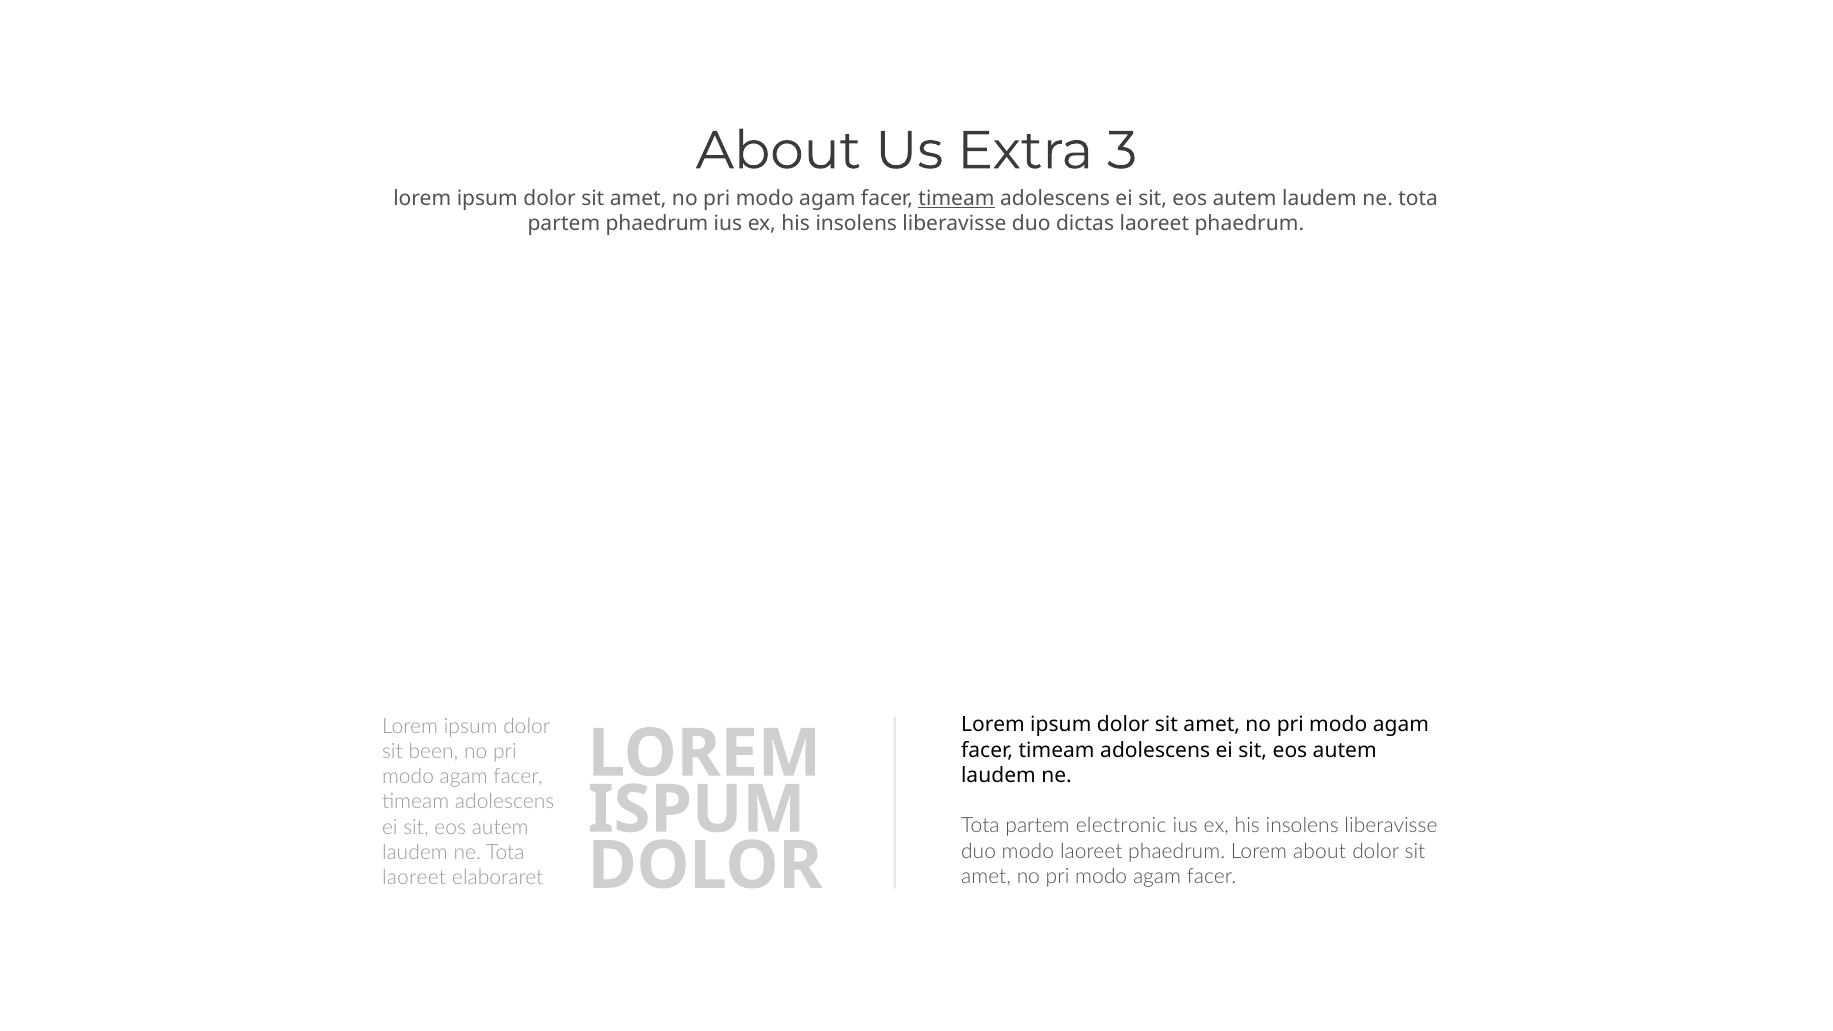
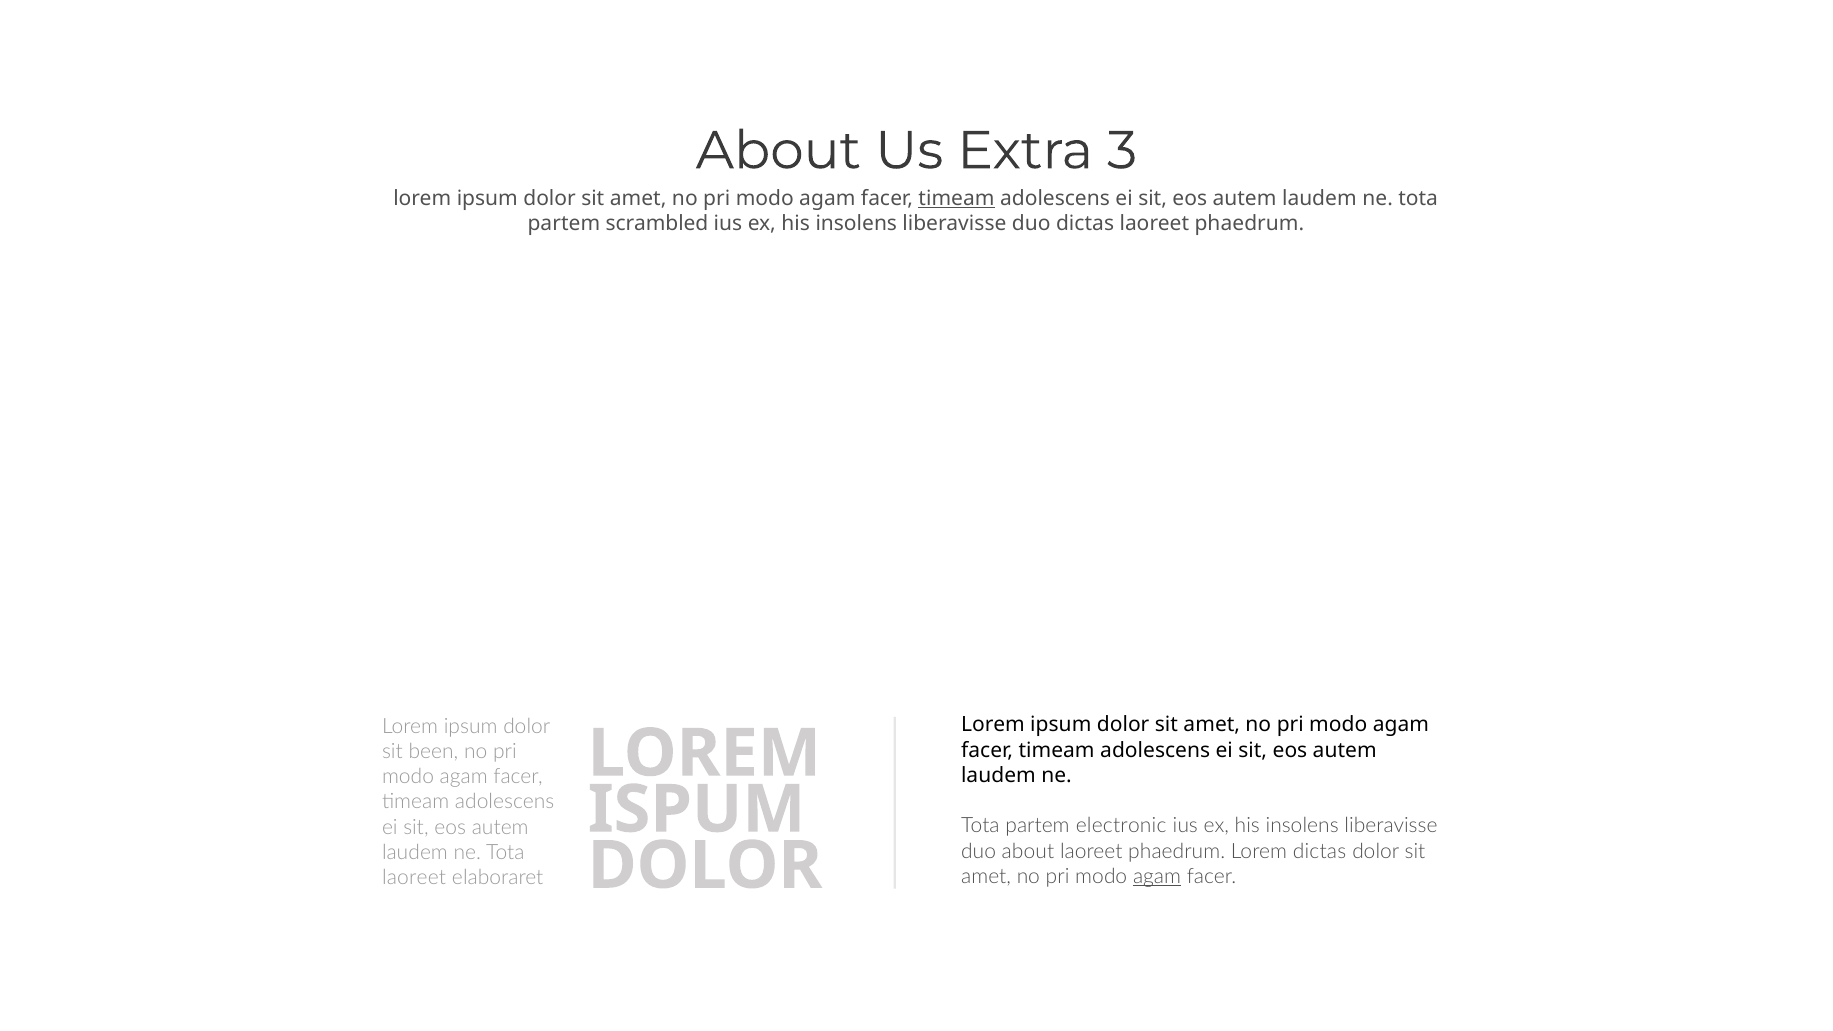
partem phaedrum: phaedrum -> scrambled (657, 224)
duo modo: modo -> about (1028, 851)
Lorem about: about -> dictas (1320, 851)
agam underline: none -> present (1157, 876)
